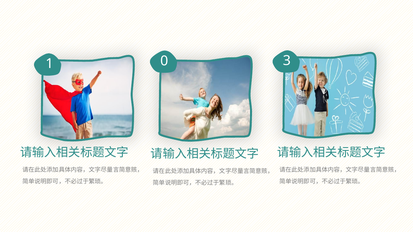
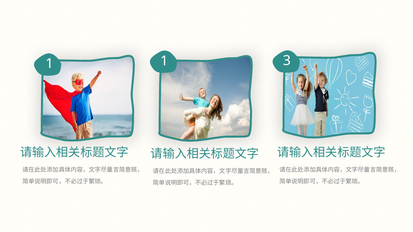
1 0: 0 -> 1 (164, 61)
